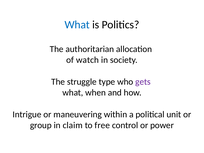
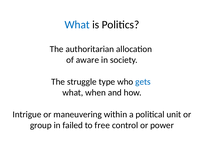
watch: watch -> aware (87, 60)
gets colour: purple -> blue (143, 82)
claim: claim -> failed (73, 125)
